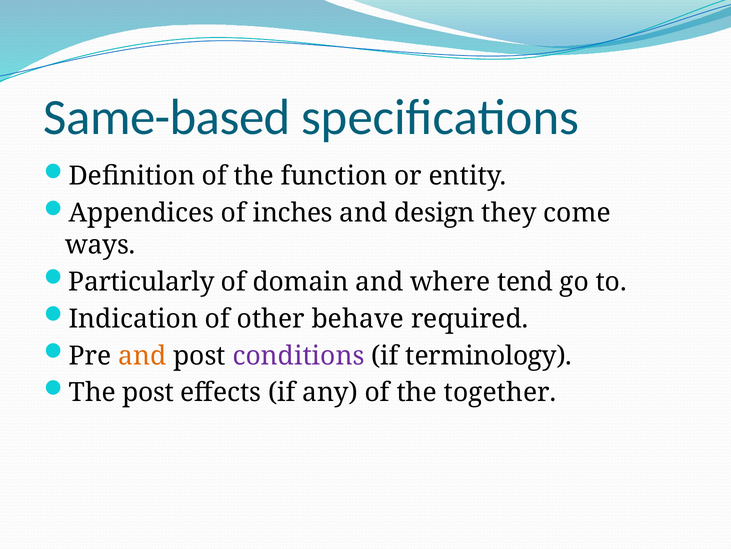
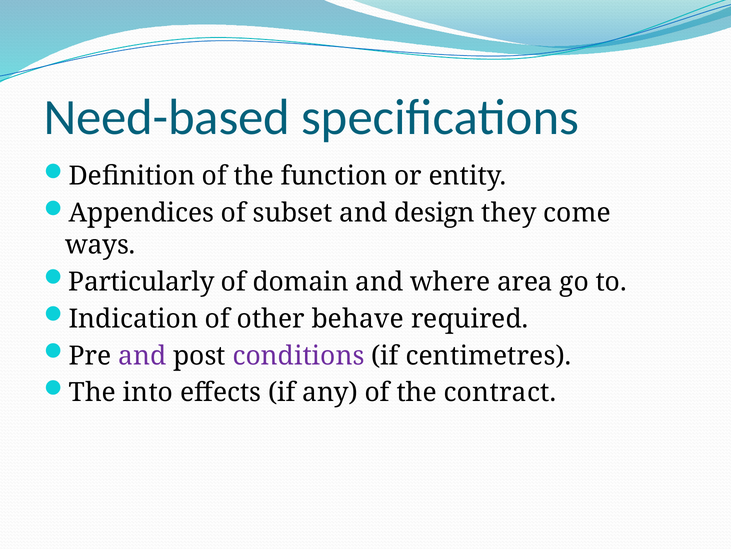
Same-based: Same-based -> Need-based (167, 117)
inches: inches -> subset (293, 213)
tend: tend -> area (525, 281)
and colour: orange -> purple (142, 355)
terminology: terminology -> centimetres (489, 355)
The post: post -> into (148, 392)
together: together -> contract (500, 392)
